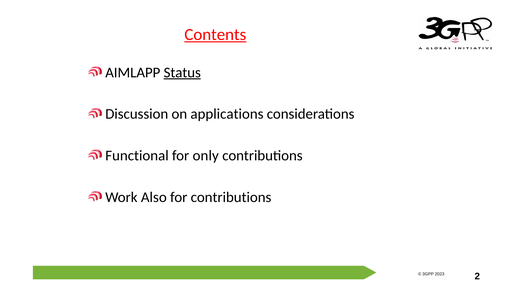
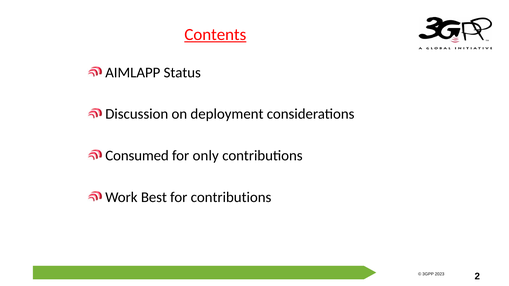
Status underline: present -> none (182, 73)
applications: applications -> deployment (227, 114)
Functional: Functional -> Consumed (137, 156)
Also: Also -> Best (154, 197)
